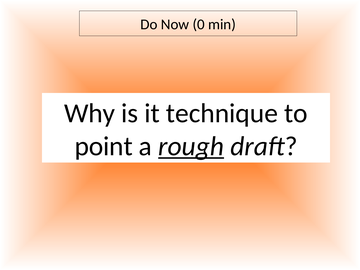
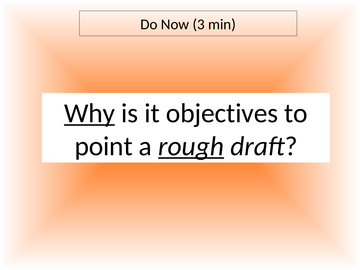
0: 0 -> 3 (199, 24)
Why underline: none -> present (90, 113)
technique: technique -> objectives (222, 113)
